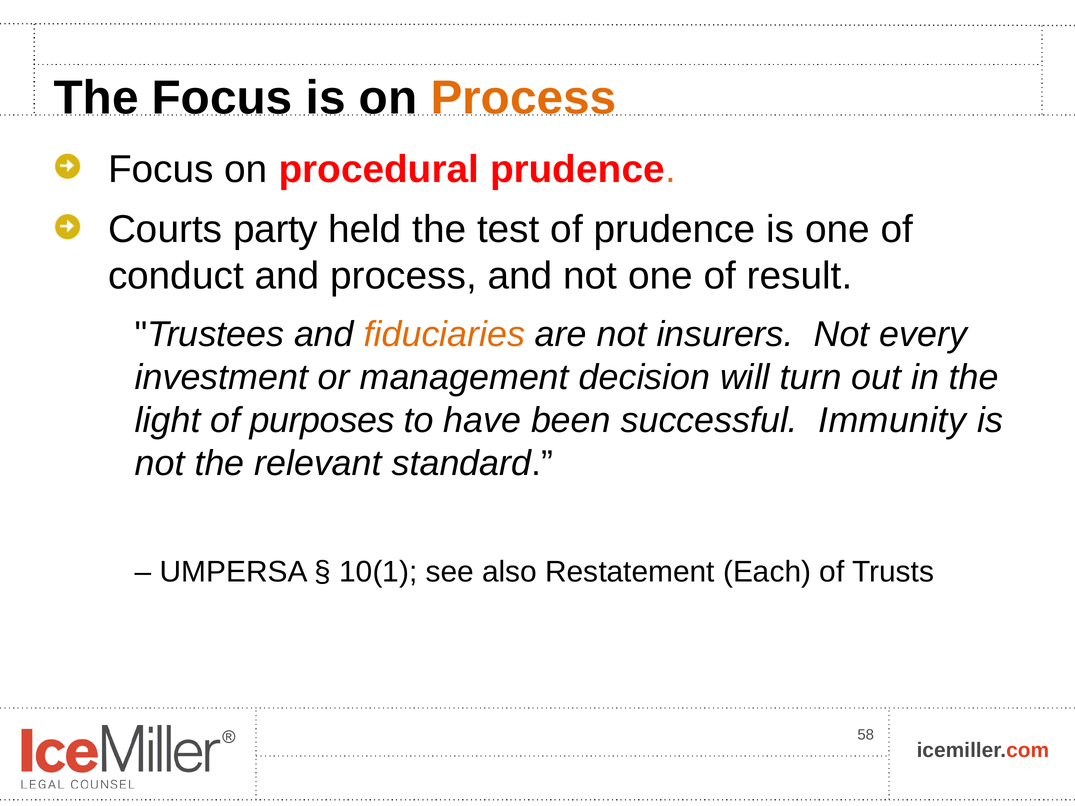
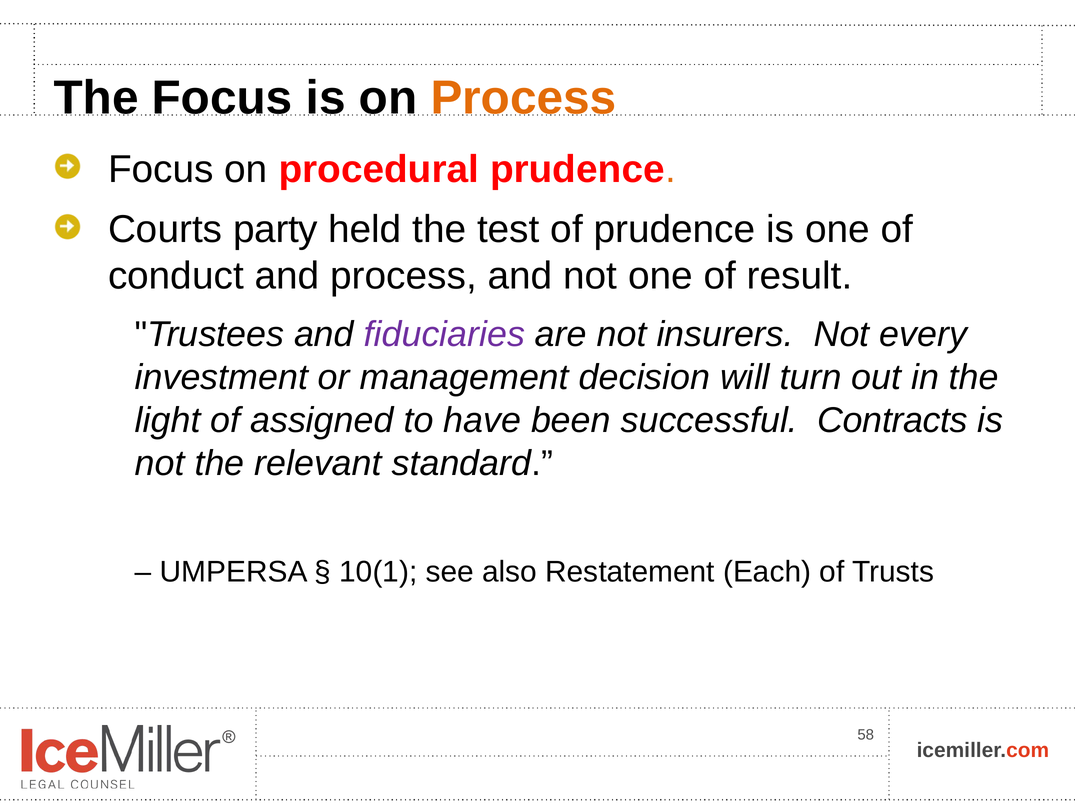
fiduciaries colour: orange -> purple (444, 334)
purposes: purposes -> assigned (322, 420)
Immunity: Immunity -> Contracts (893, 420)
